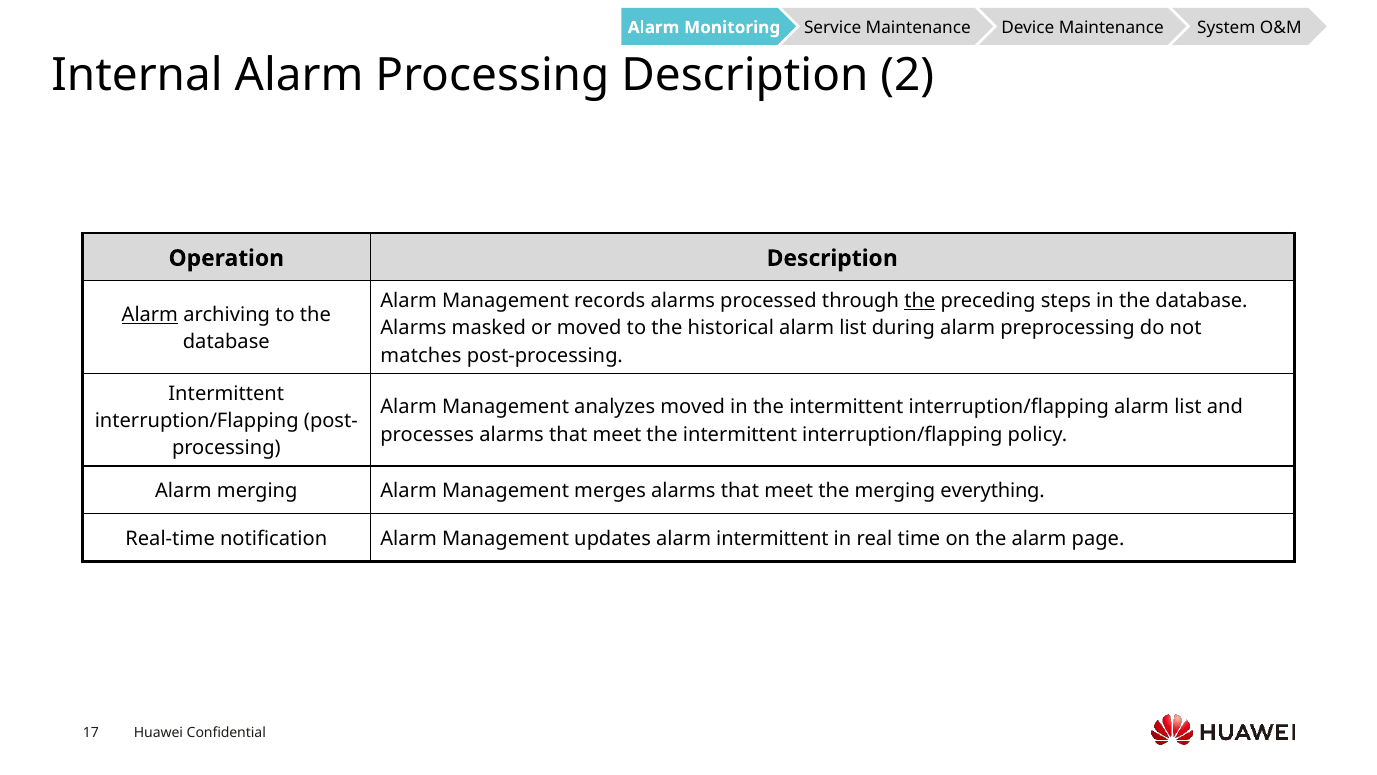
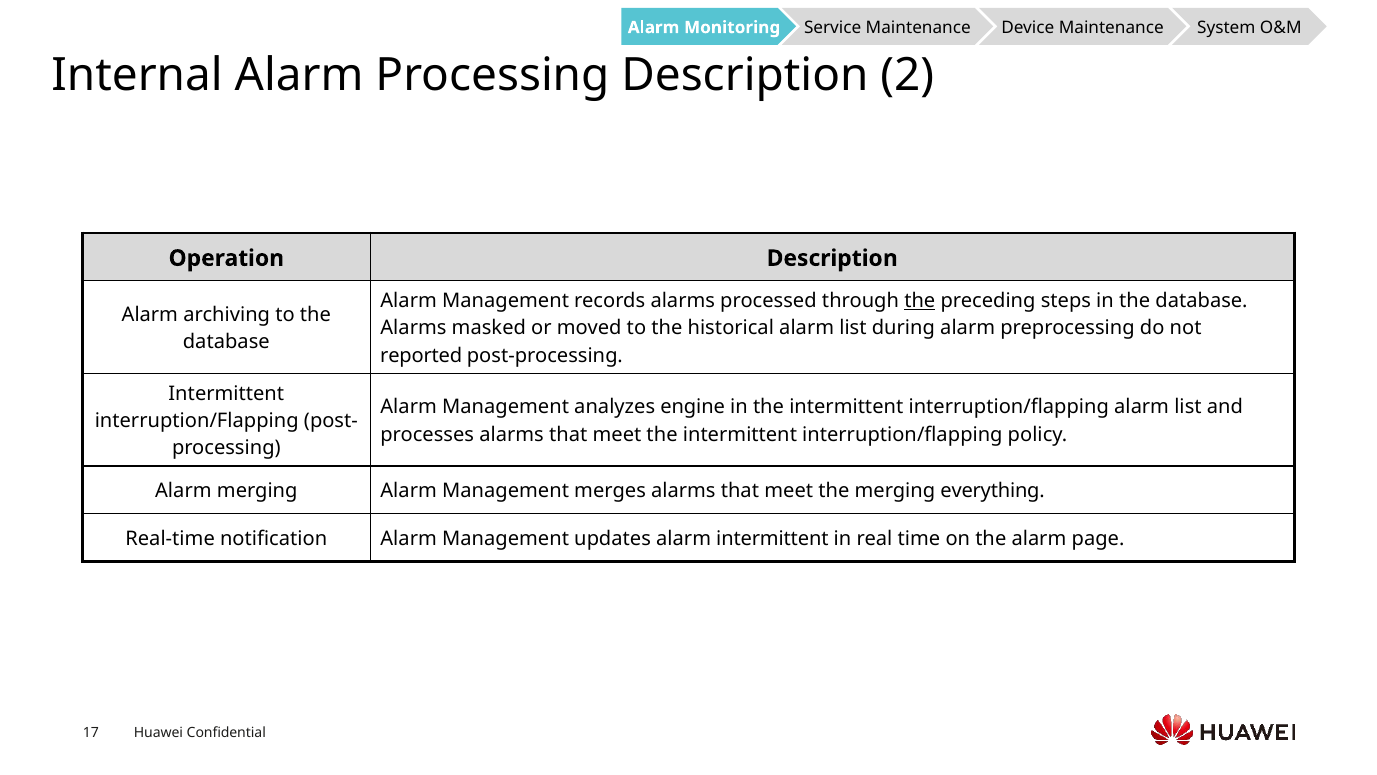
Alarm underline: present -> none (150, 314)
matches: matches -> reported (421, 355)
analyzes moved: moved -> engine (693, 407)
